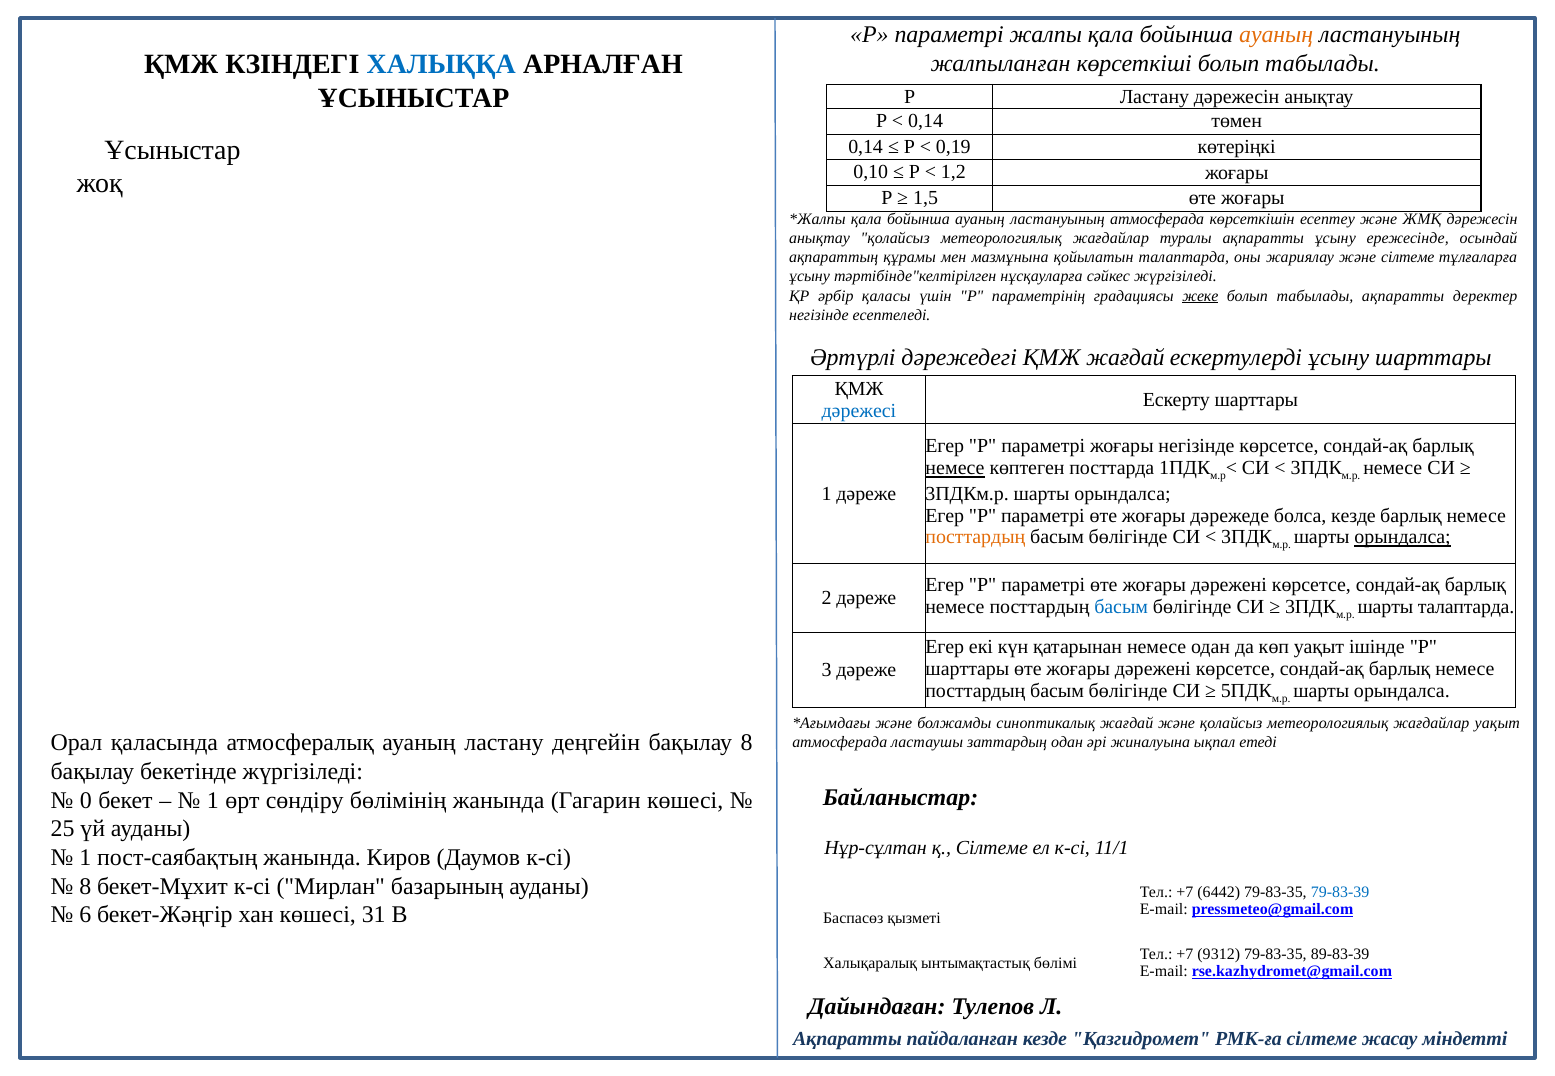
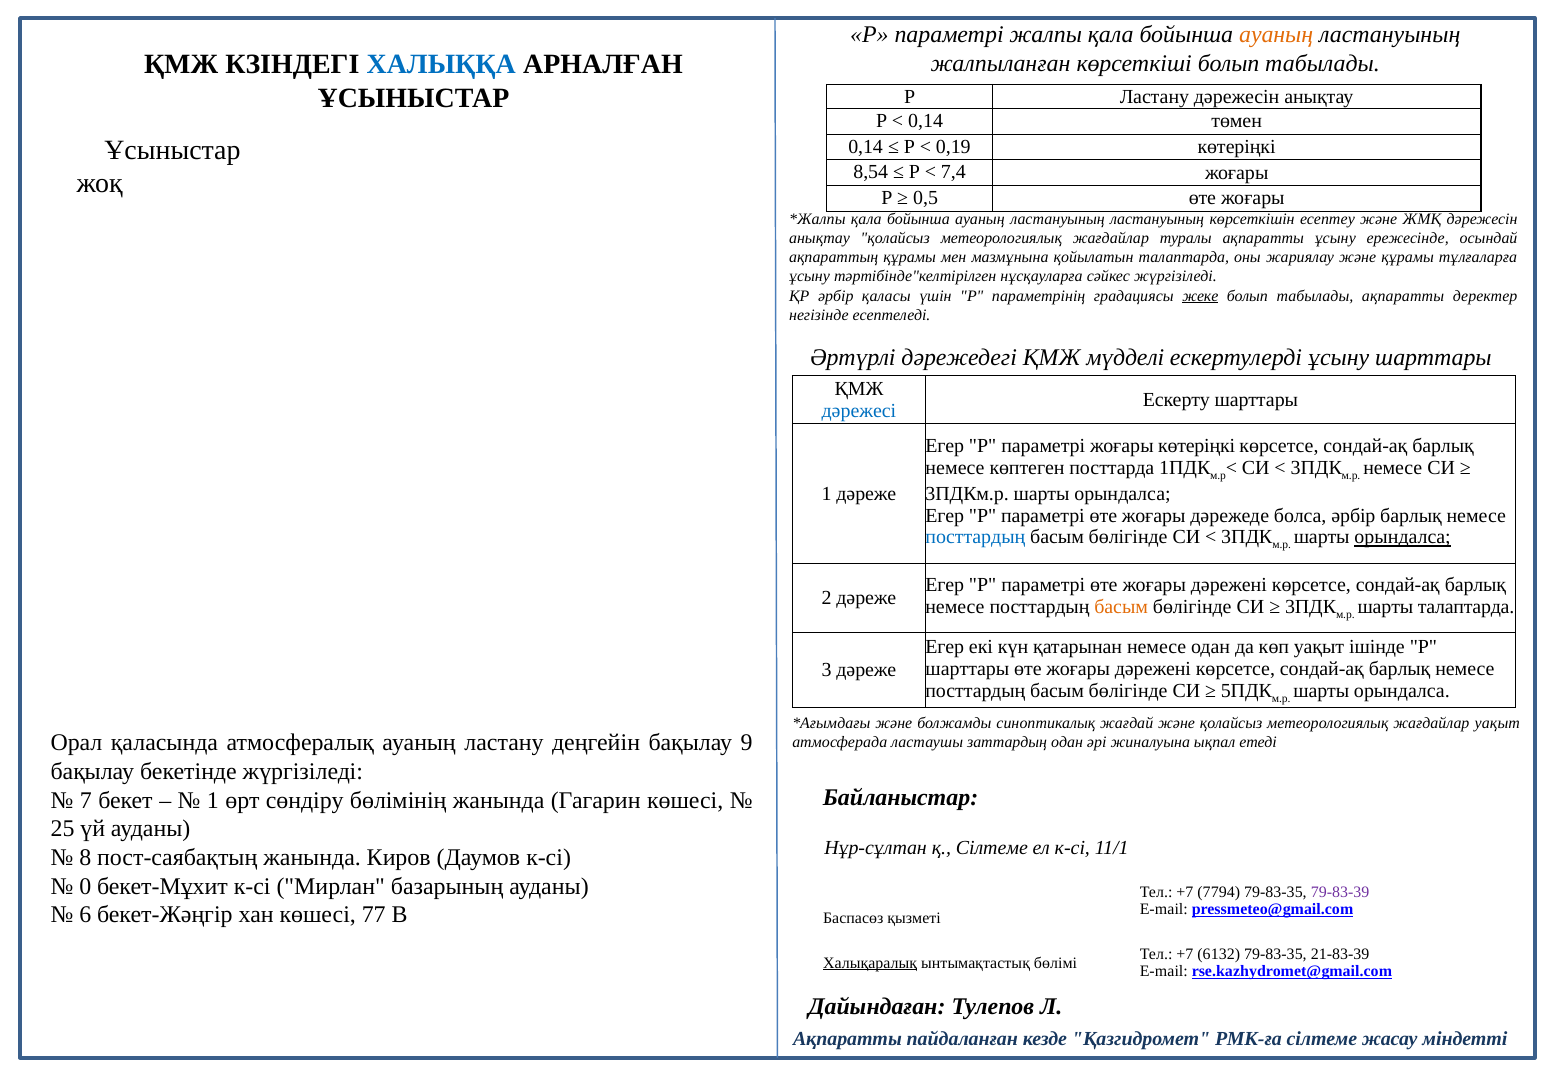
0,10: 0,10 -> 8,54 (871, 172)
1,2: 1,2 -> 7,4 (953, 172)
1,5: 1,5 -> 0,5 (926, 198)
ластануының атмосферада: атмосферада -> ластануының (1157, 220)
және сілтеме: сілтеме -> құрамы (1408, 258)
ҚМЖ жағдай: жағдай -> мүдделі (1125, 358)
жоғары негізінде: негізінде -> көтеріңкі (1197, 447)
немесе underline: present -> none (955, 469)
болса кезде: кезде -> әрбір (1353, 516)
посттардың colour: orange -> blue (975, 538)
басым colour: blue -> orange (1121, 608)
бақылау 8: 8 -> 9 (747, 743)
0: 0 -> 7 (86, 801)
1: 1 -> 8 (85, 858)
8: 8 -> 0 (85, 887)
6442: 6442 -> 7794 (1219, 892)
79-83-39 colour: blue -> purple (1340, 892)
31: 31 -> 77 (374, 915)
9312: 9312 -> 6132 (1219, 954)
89-83-39: 89-83-39 -> 21-83-39 (1340, 954)
Халықаралық underline: none -> present (870, 963)
